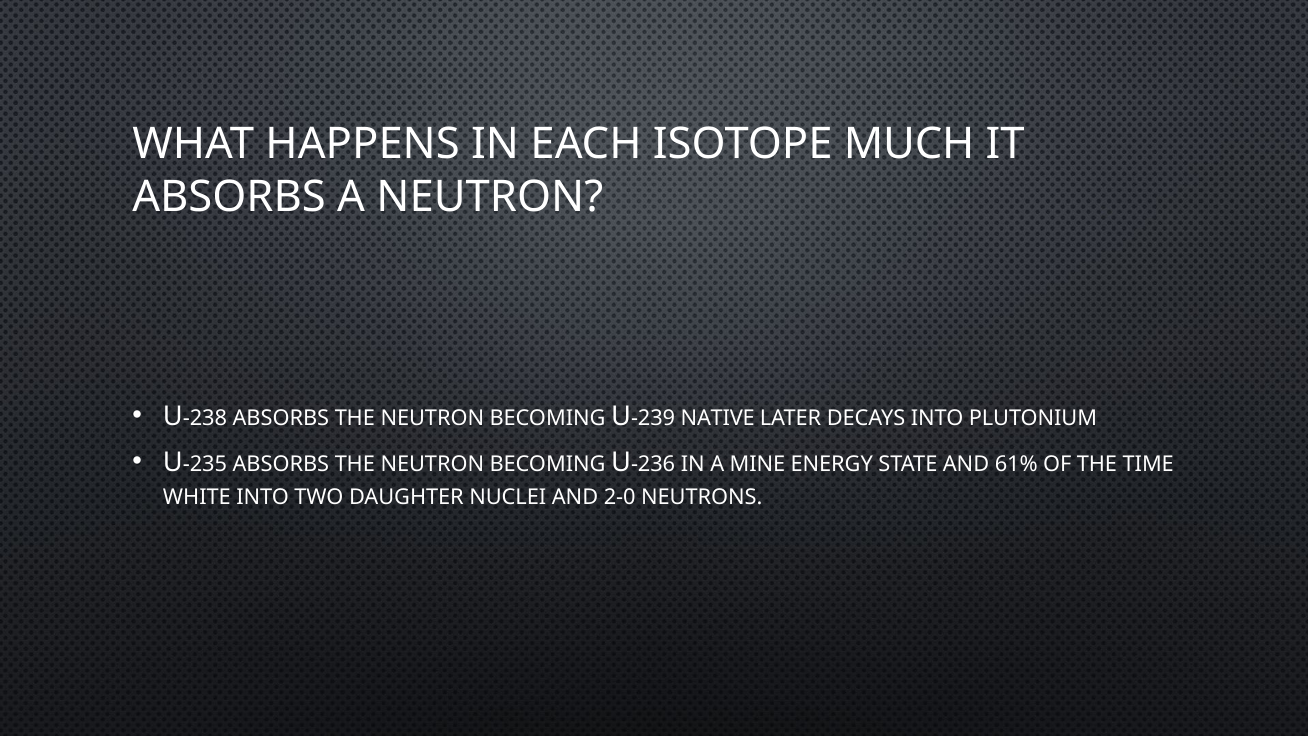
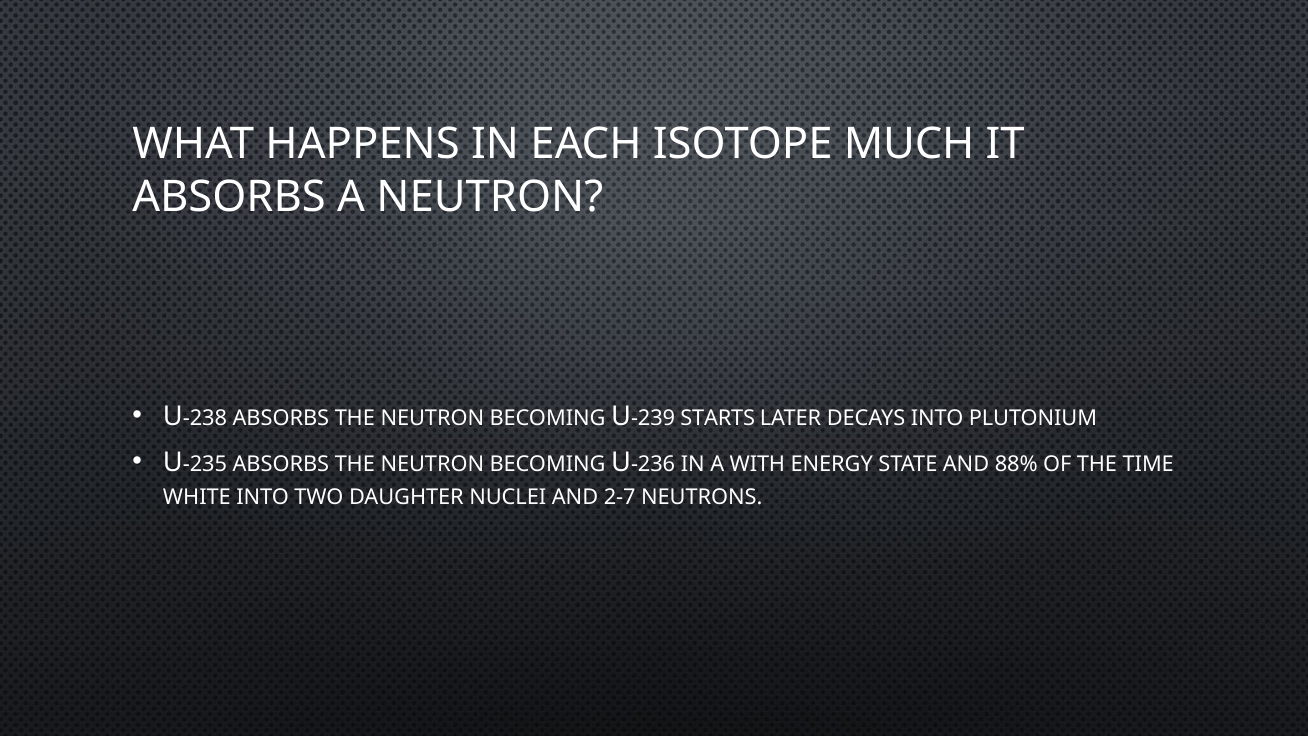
NATIVE: NATIVE -> STARTS (718, 418)
MINE: MINE -> WITH (757, 464)
61%: 61% -> 88% (1016, 464)
2-0: 2-0 -> 2-7 (620, 497)
